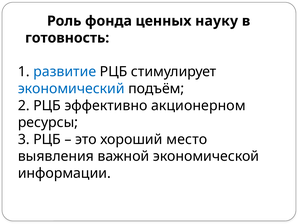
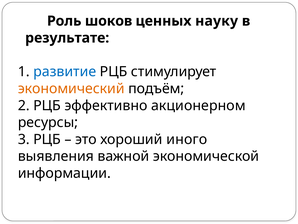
фонда: фонда -> шоков (109, 21)
готовность: готовность -> результате (67, 38)
экономический colour: blue -> orange (71, 88)
место: место -> иного (187, 139)
